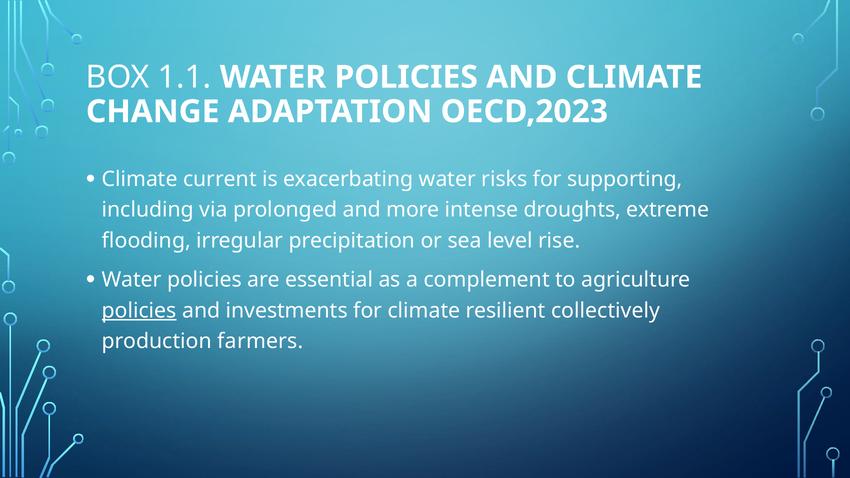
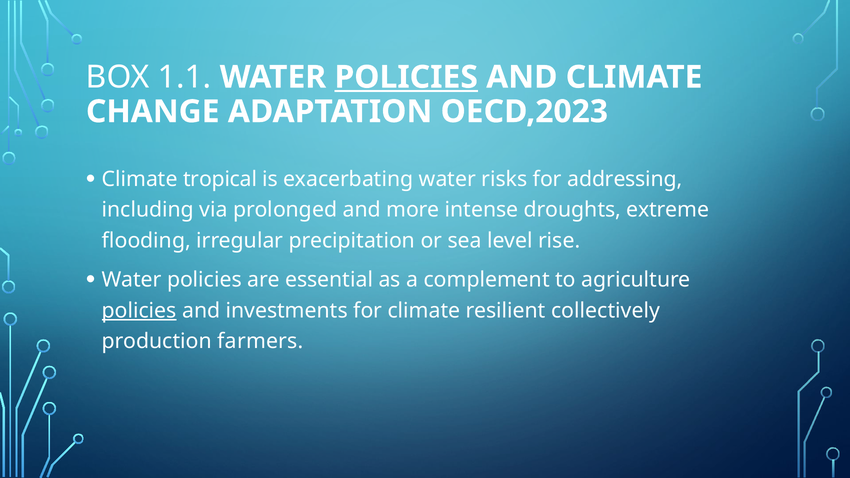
POLICIES underline: none -> present (406, 77)
current: current -> tropical (220, 179)
supporting: supporting -> addressing (625, 179)
